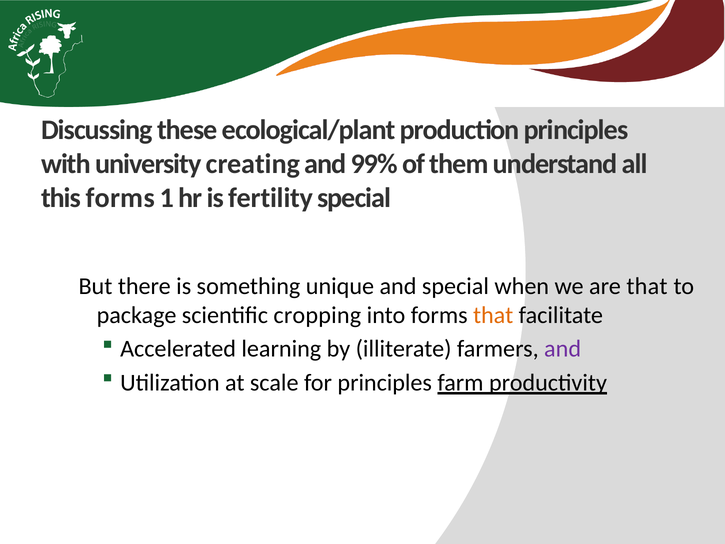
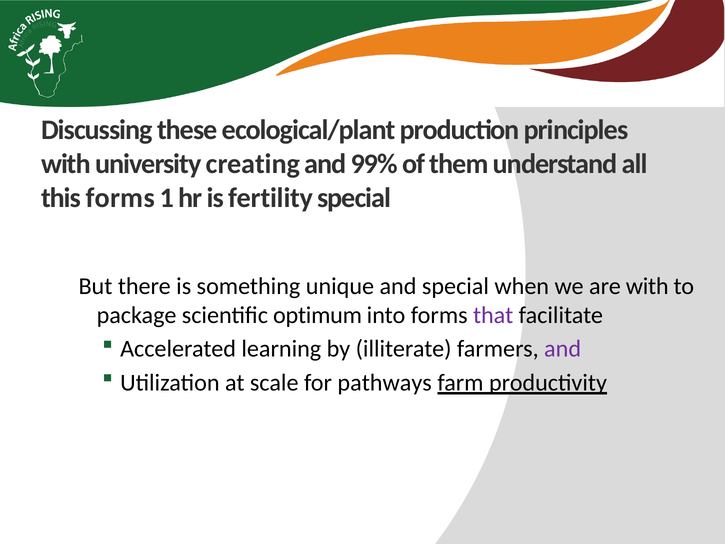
are that: that -> with (647, 286)
cropping: cropping -> optimum (318, 315)
that colour: orange -> purple (493, 315)
for principles: principles -> pathways (385, 383)
